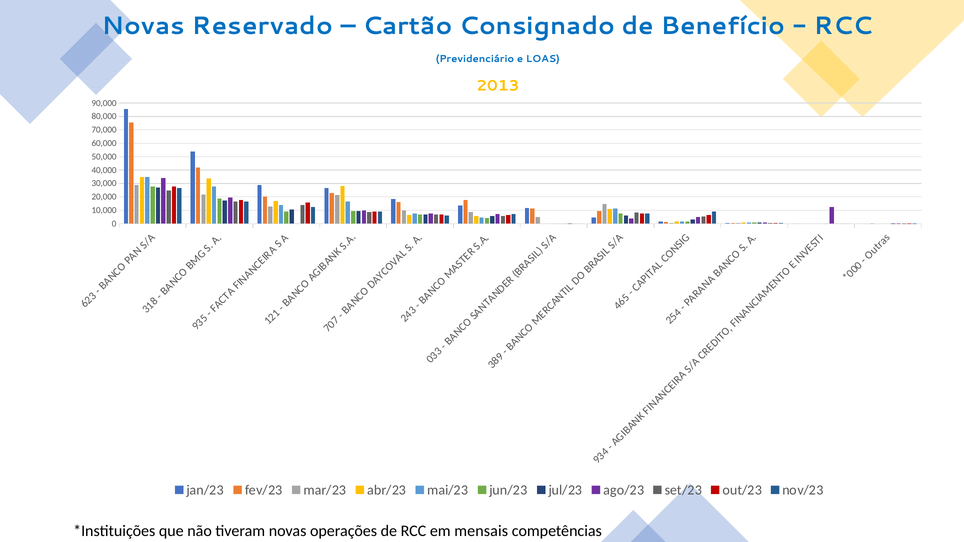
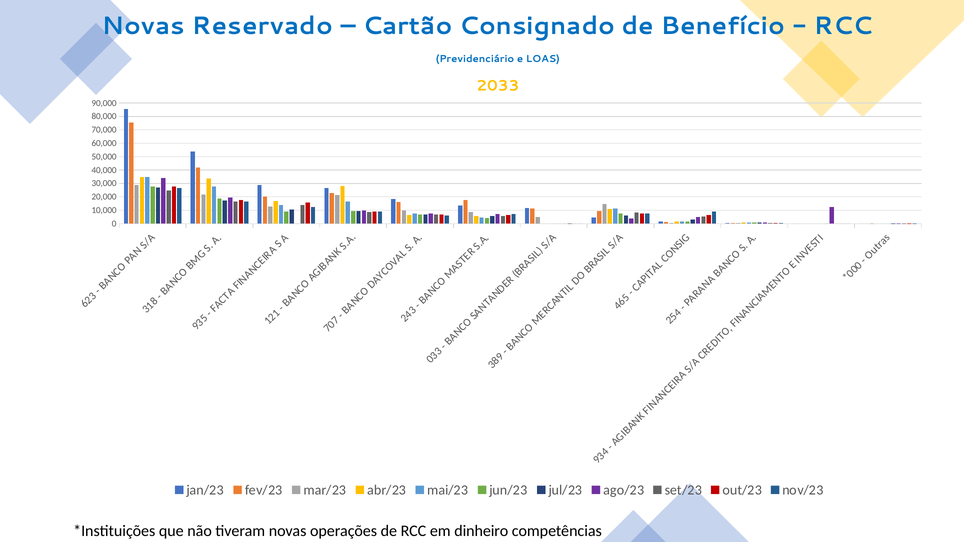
2013: 2013 -> 2033 (498, 86)
mensais: mensais -> dinheiro (481, 531)
